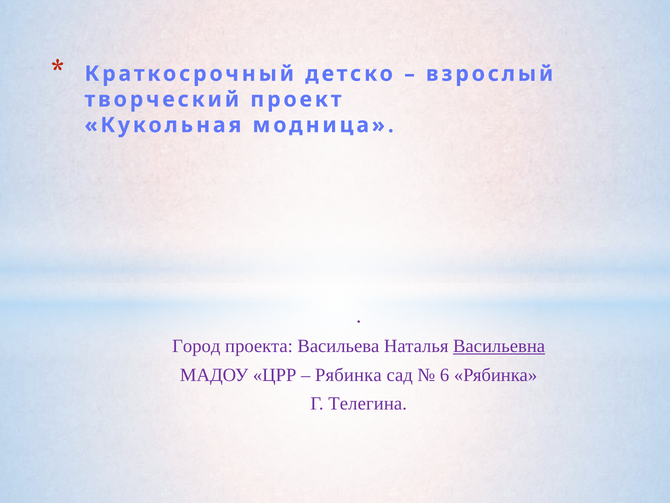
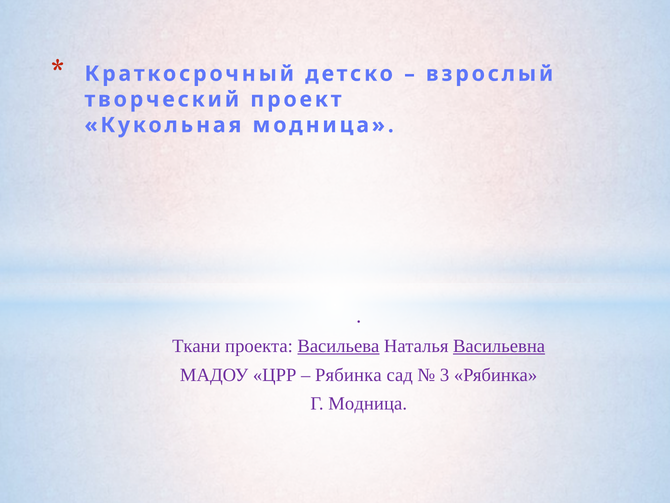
Город: Город -> Ткани (196, 346)
Васильева underline: none -> present (338, 346)
6: 6 -> 3 (445, 375)
Г Телегина: Телегина -> Модница (368, 403)
